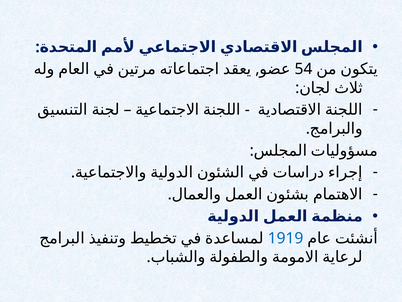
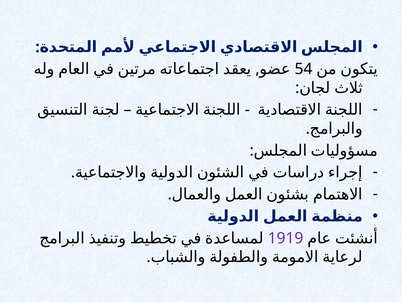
1919 colour: blue -> purple (286, 238)
